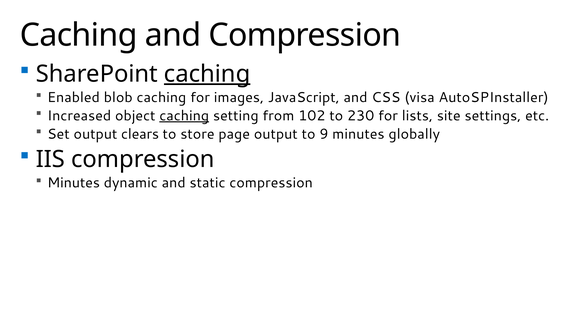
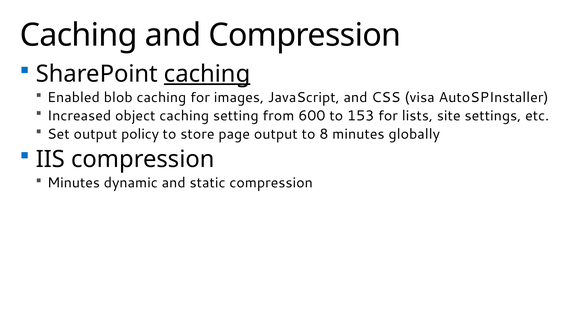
caching underline: present -> none (184, 116)
102: 102 -> 600 (312, 116)
230: 230 -> 153 (361, 116)
clears: clears -> policy (140, 134)
9: 9 -> 8 (324, 134)
